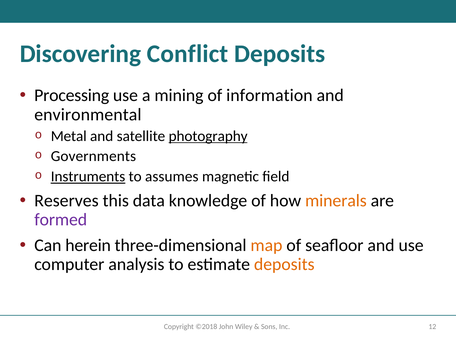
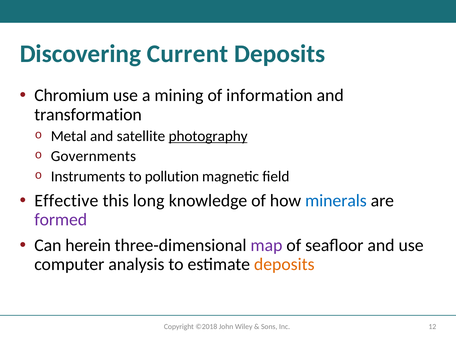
Conflict: Conflict -> Current (188, 54)
Processing: Processing -> Chromium (72, 95)
environmental: environmental -> transformation (88, 114)
Instruments underline: present -> none (88, 177)
assumes: assumes -> pollution (172, 177)
Reserves: Reserves -> Effective (66, 201)
data: data -> long (149, 201)
minerals colour: orange -> blue (336, 201)
map colour: orange -> purple (266, 245)
